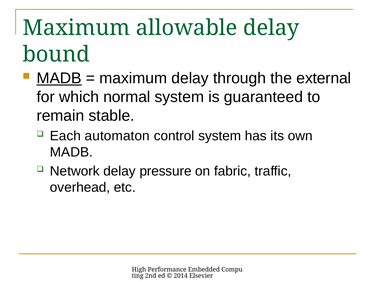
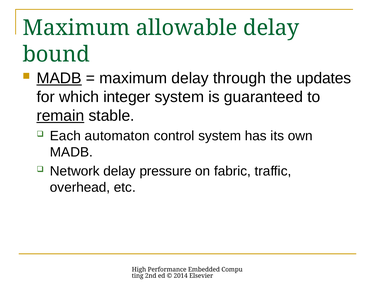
external: external -> updates (324, 78)
normal: normal -> integer (127, 97)
remain underline: none -> present (60, 115)
